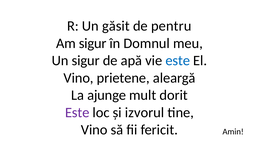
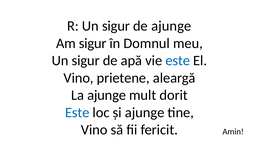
R Un găsit: găsit -> sigur (116, 26)
de pentru: pentru -> ajunge (171, 26)
Este colour: purple -> blue (77, 112)
și izvorul: izvorul -> ajunge (145, 112)
